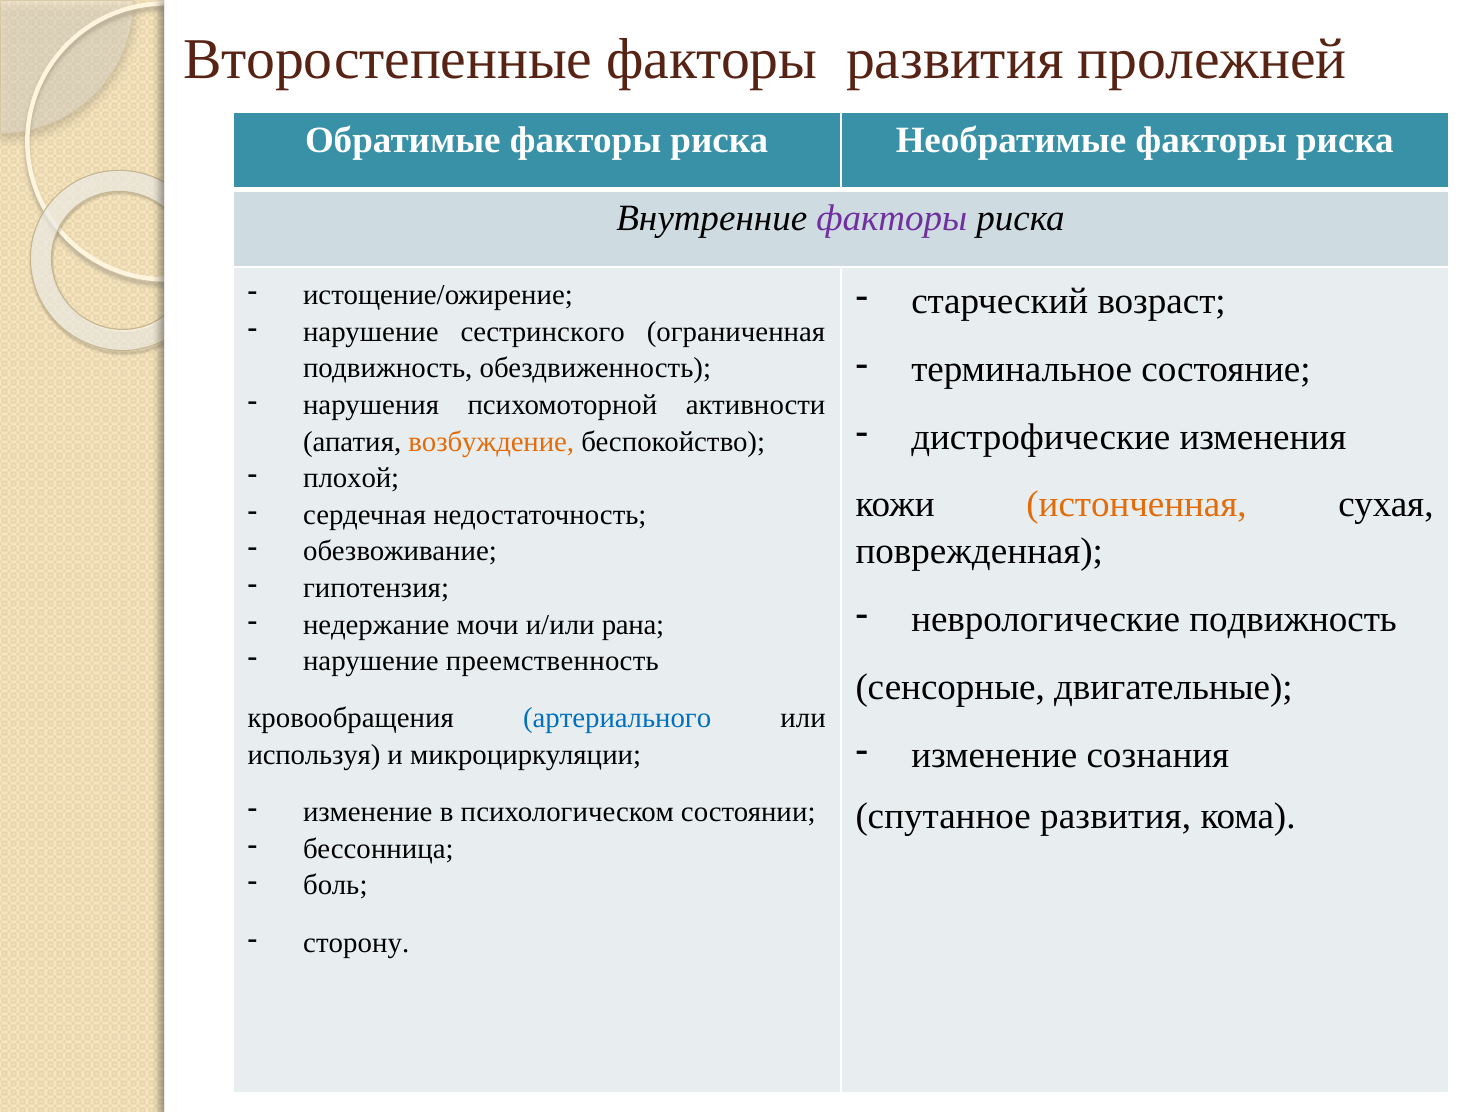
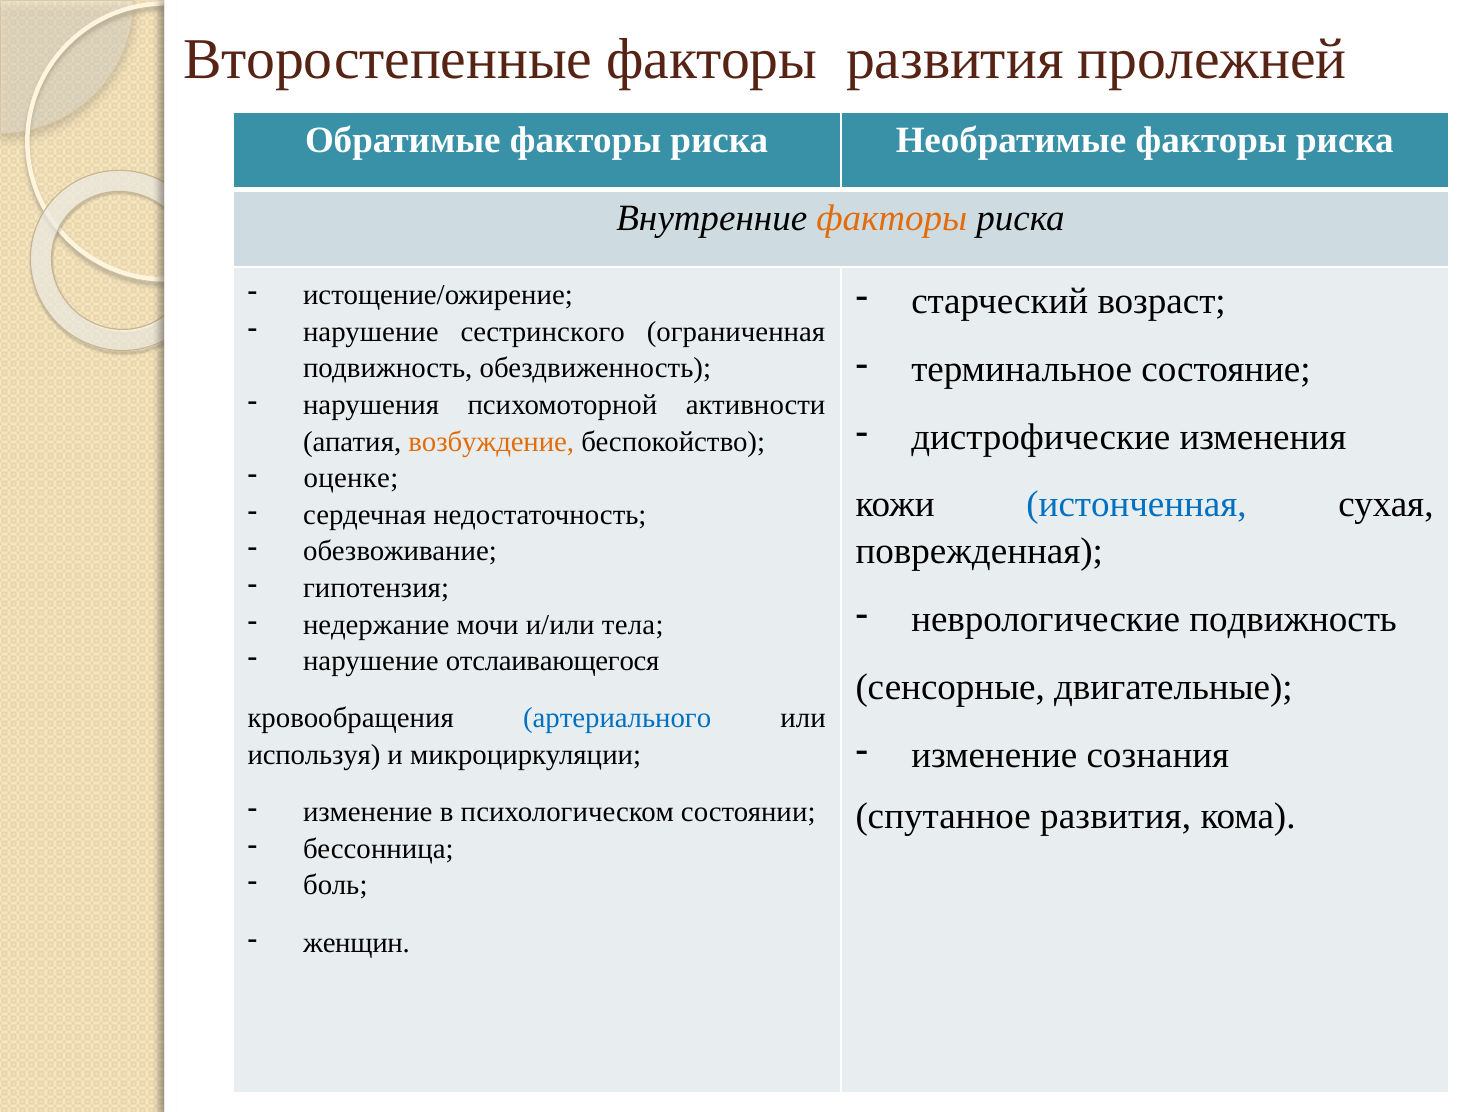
факторы colour: purple -> orange (892, 218)
плохой: плохой -> оценке (351, 478)
истонченная colour: orange -> blue (1136, 505)
рана: рана -> тела (633, 625)
преемственность: преемственность -> отслаивающегося (553, 661)
сторону: сторону -> женщин (356, 943)
